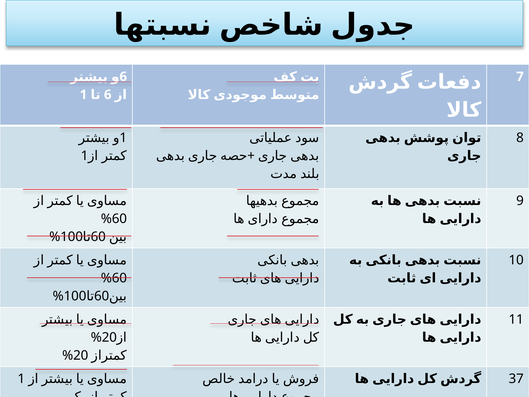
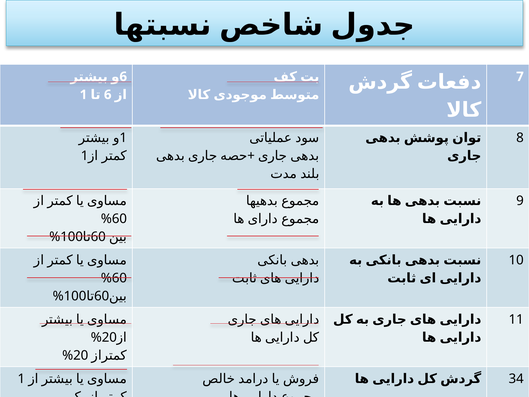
37: 37 -> 34 (516, 379)
